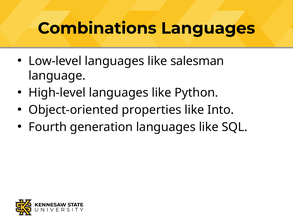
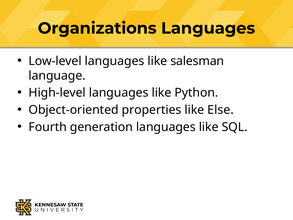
Combinations: Combinations -> Organizations (97, 28)
Into: Into -> Else (221, 110)
